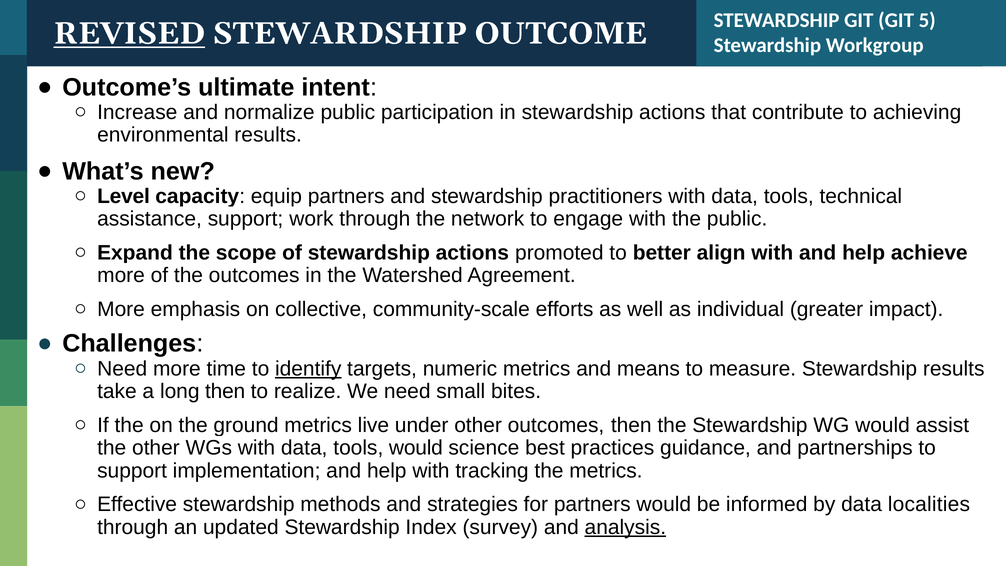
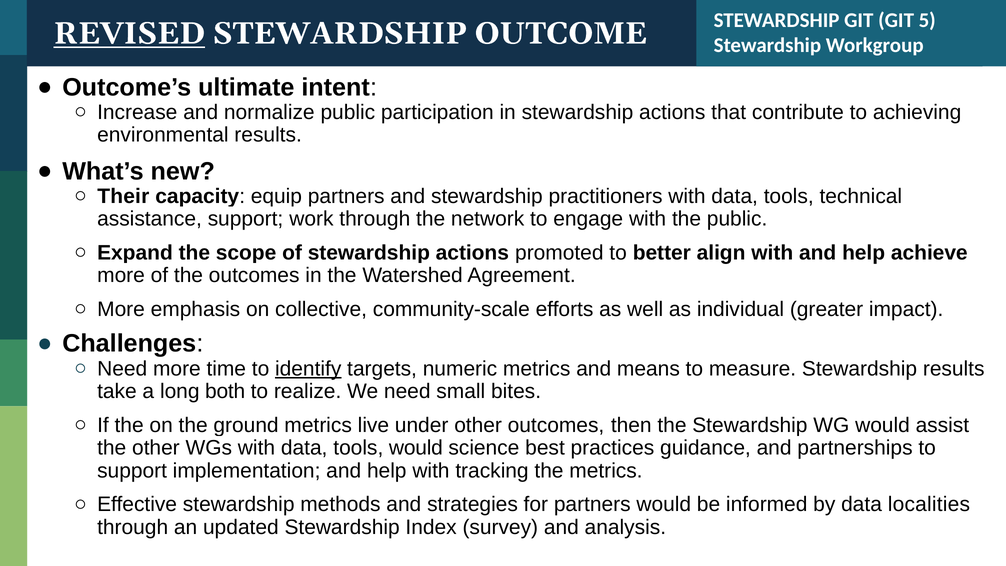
Level: Level -> Their (123, 196)
long then: then -> both (225, 391)
analysis underline: present -> none (625, 527)
